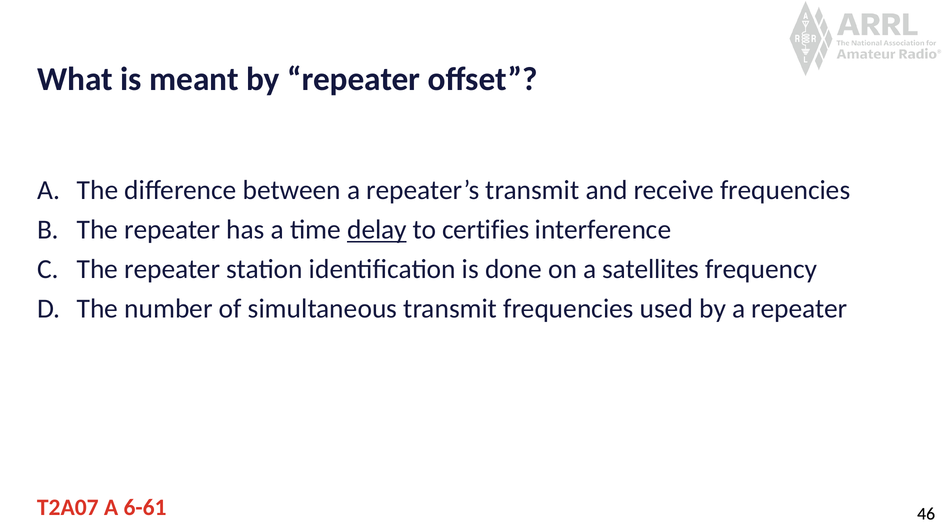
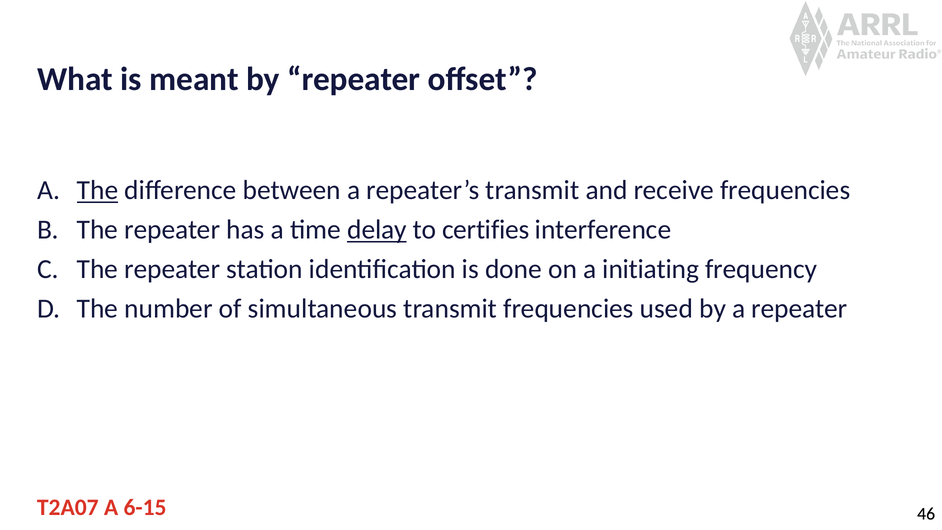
The underline: none -> present (97, 190)
satellites: satellites -> initiating (651, 269)
6-61: 6-61 -> 6-15 (145, 507)
